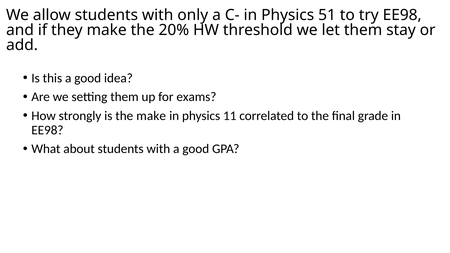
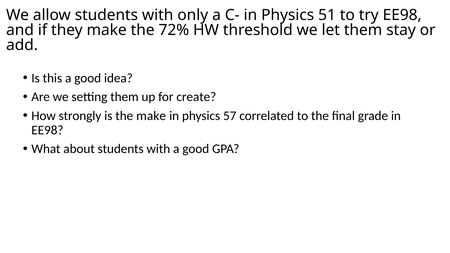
20%: 20% -> 72% (174, 30)
exams: exams -> create (196, 97)
11: 11 -> 57 (230, 116)
